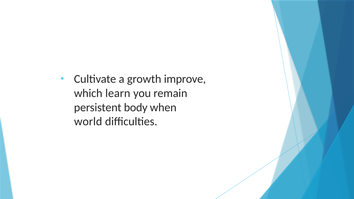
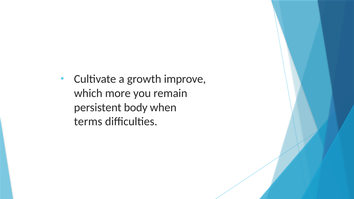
learn: learn -> more (118, 93)
world: world -> terms (88, 122)
